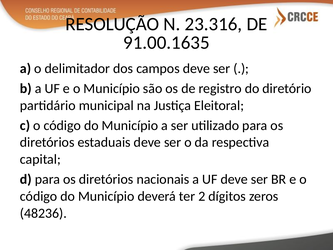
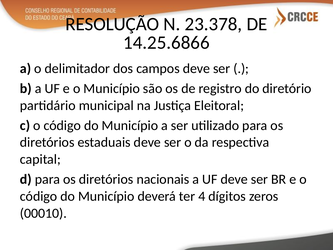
23.316: 23.316 -> 23.378 (213, 24)
91.00.1635: 91.00.1635 -> 14.25.6866 (166, 43)
2: 2 -> 4 (202, 196)
48236: 48236 -> 00010 (43, 213)
